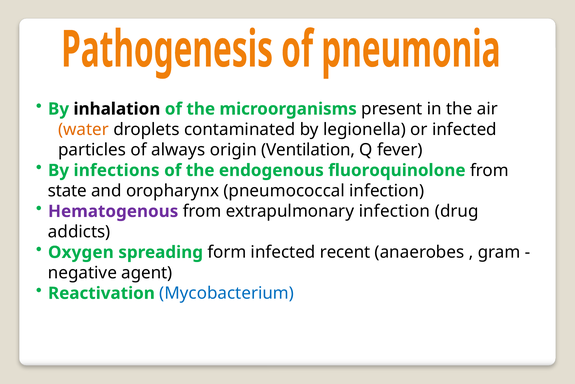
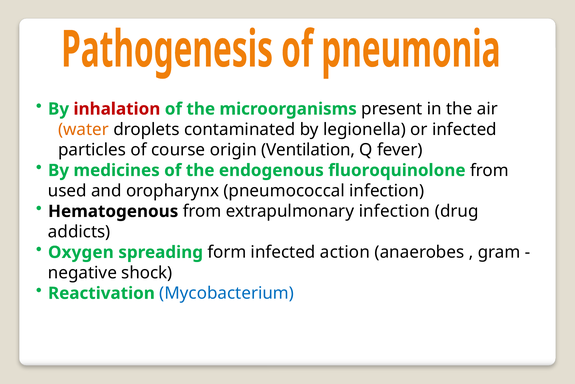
inhalation colour: black -> red (117, 109)
always: always -> course (178, 150)
infections: infections -> medicines (117, 170)
state: state -> used (67, 191)
Hematogenous colour: purple -> black (113, 211)
recent: recent -> action (345, 252)
agent: agent -> shock (147, 272)
